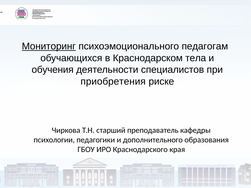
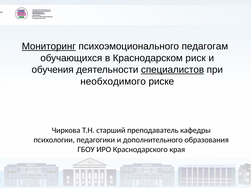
тела: тела -> риск (196, 58)
специалистов underline: none -> present (173, 70)
приобретения: приобретения -> необходимого (113, 82)
